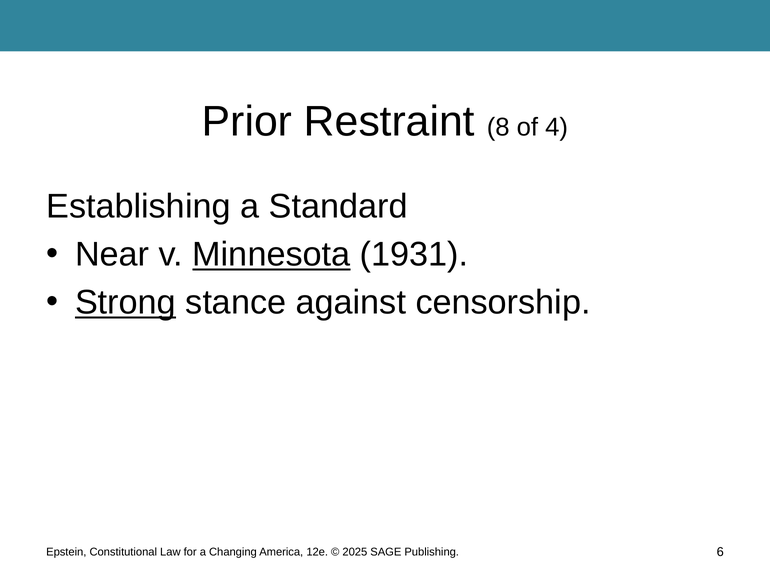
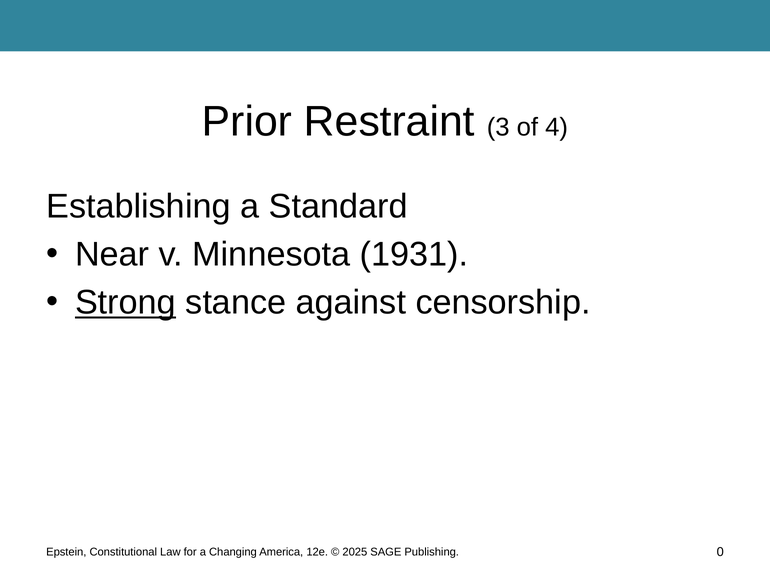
8: 8 -> 3 (498, 127)
Minnesota underline: present -> none (271, 254)
6: 6 -> 0 (720, 552)
